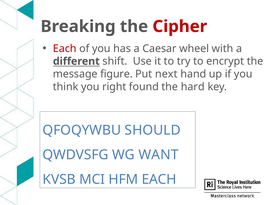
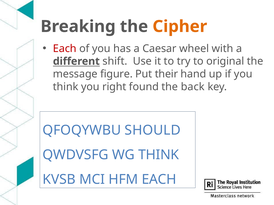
Cipher colour: red -> orange (180, 27)
encrypt: encrypt -> original (225, 61)
next: next -> their (166, 74)
hard: hard -> back (193, 87)
WG WANT: WANT -> THINK (159, 155)
